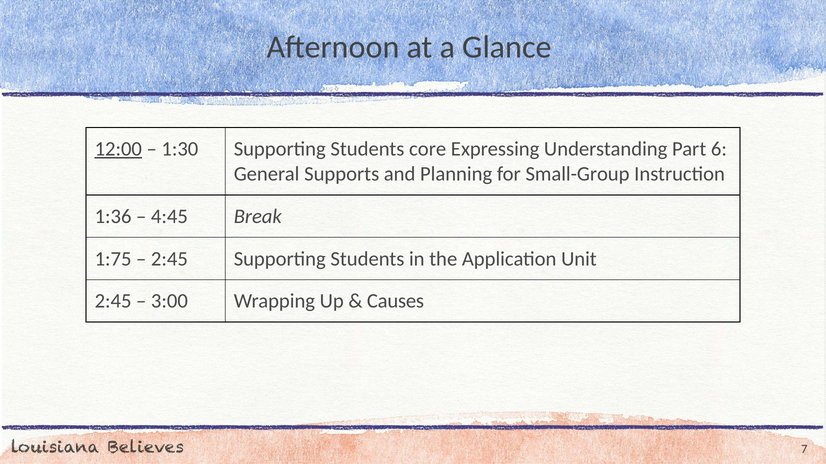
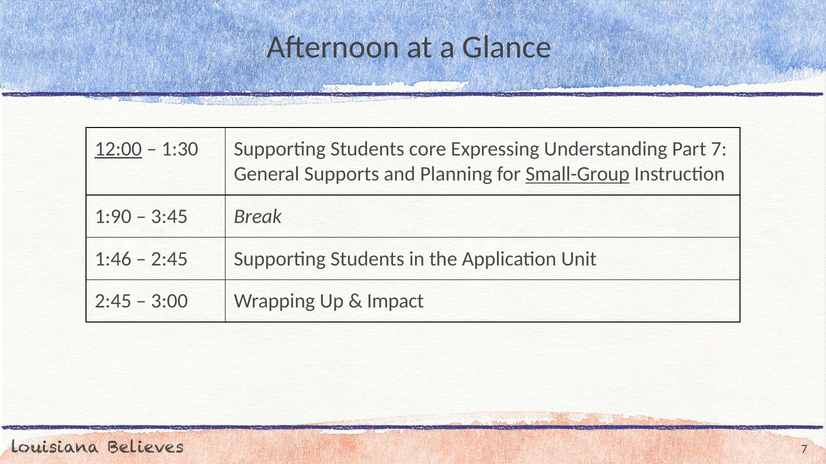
Part 6: 6 -> 7 (719, 149)
Small-Group underline: none -> present (578, 174)
1:36: 1:36 -> 1:90 (113, 217)
4:45: 4:45 -> 3:45 (169, 217)
1:75: 1:75 -> 1:46 (113, 259)
Causes: Causes -> Impact (395, 302)
